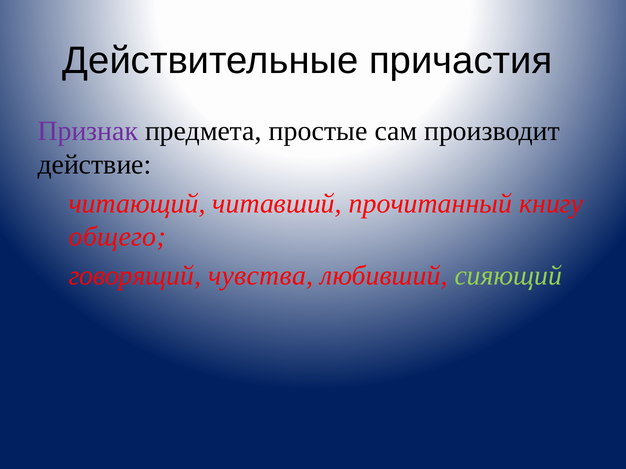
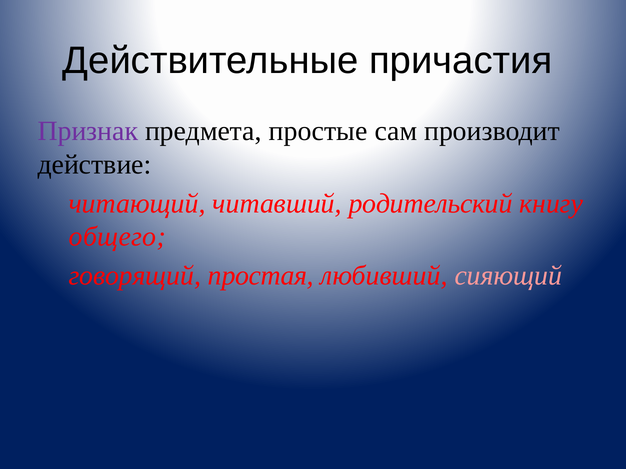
прочитанный: прочитанный -> родительский (431, 204)
чувства: чувства -> простая (261, 276)
сияющий colour: light green -> pink (508, 276)
